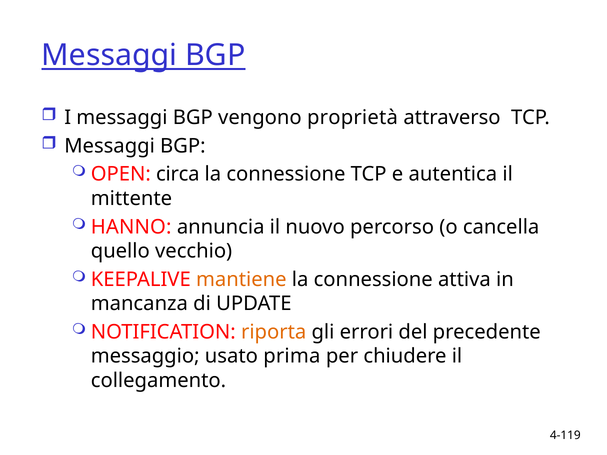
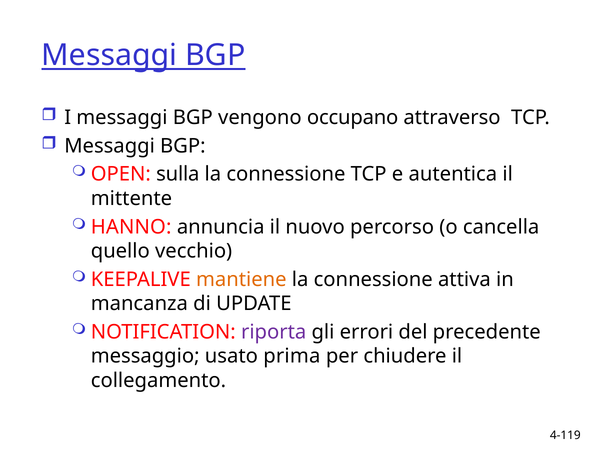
proprietà: proprietà -> occupano (353, 118)
circa: circa -> sulla (178, 174)
riporta colour: orange -> purple (274, 332)
